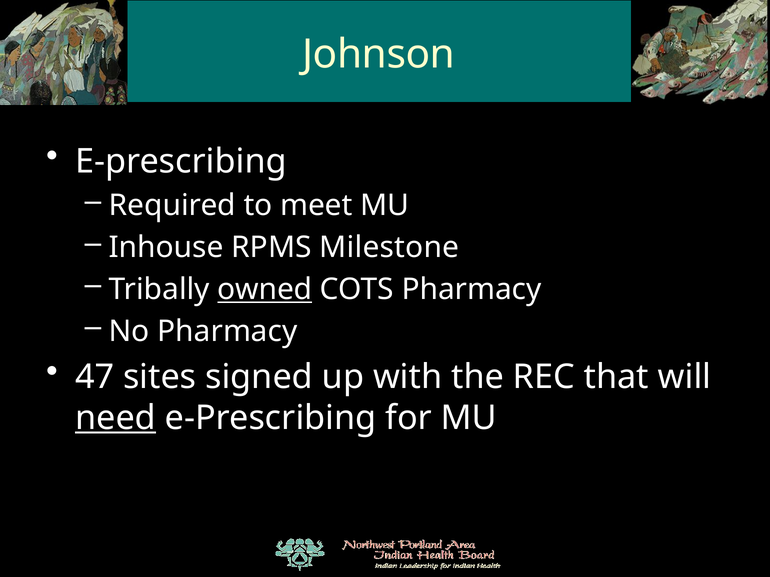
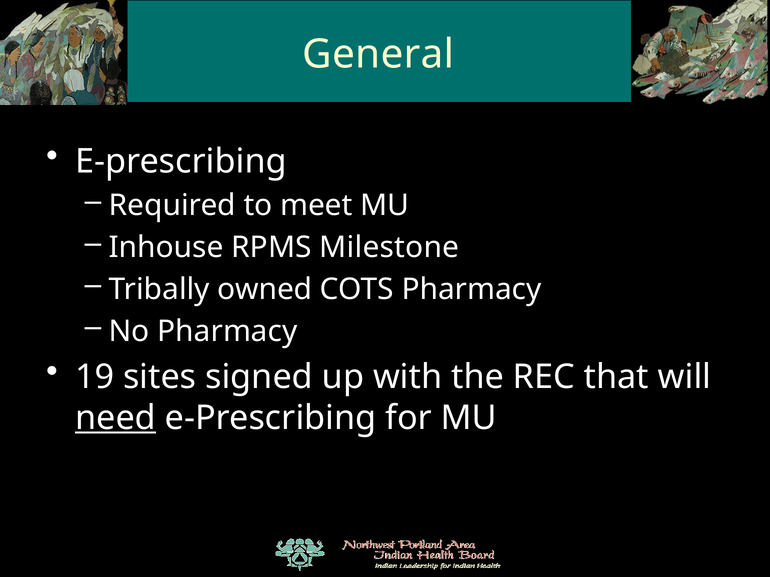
Johnson: Johnson -> General (378, 54)
owned underline: present -> none (265, 290)
47: 47 -> 19 (95, 377)
